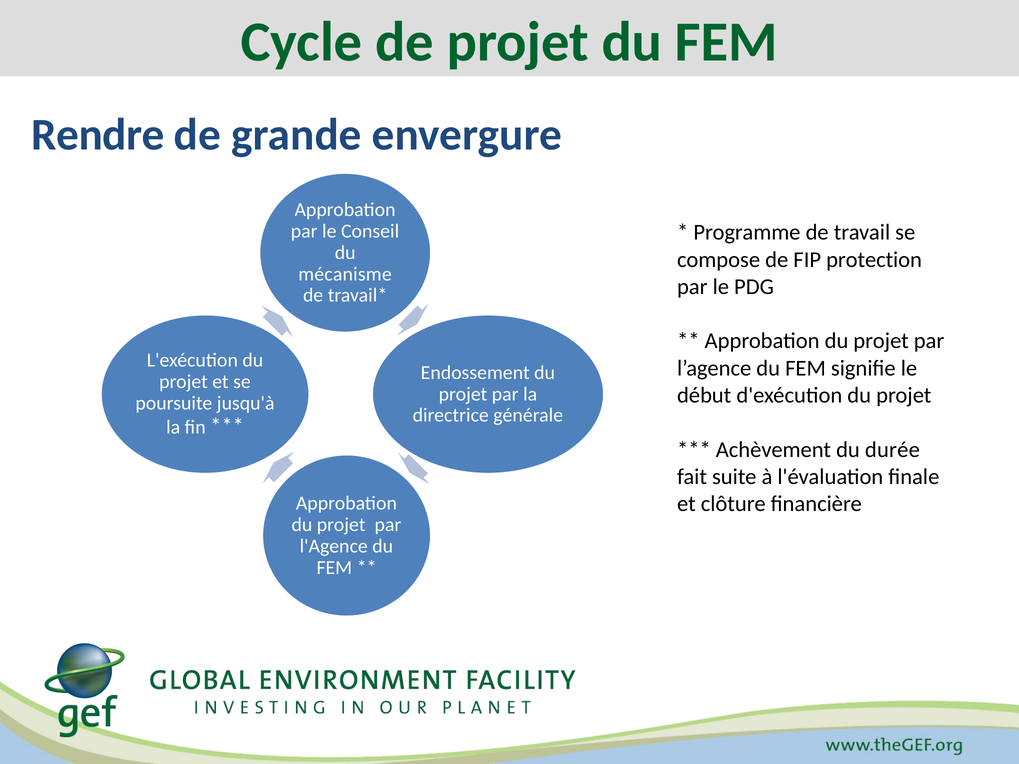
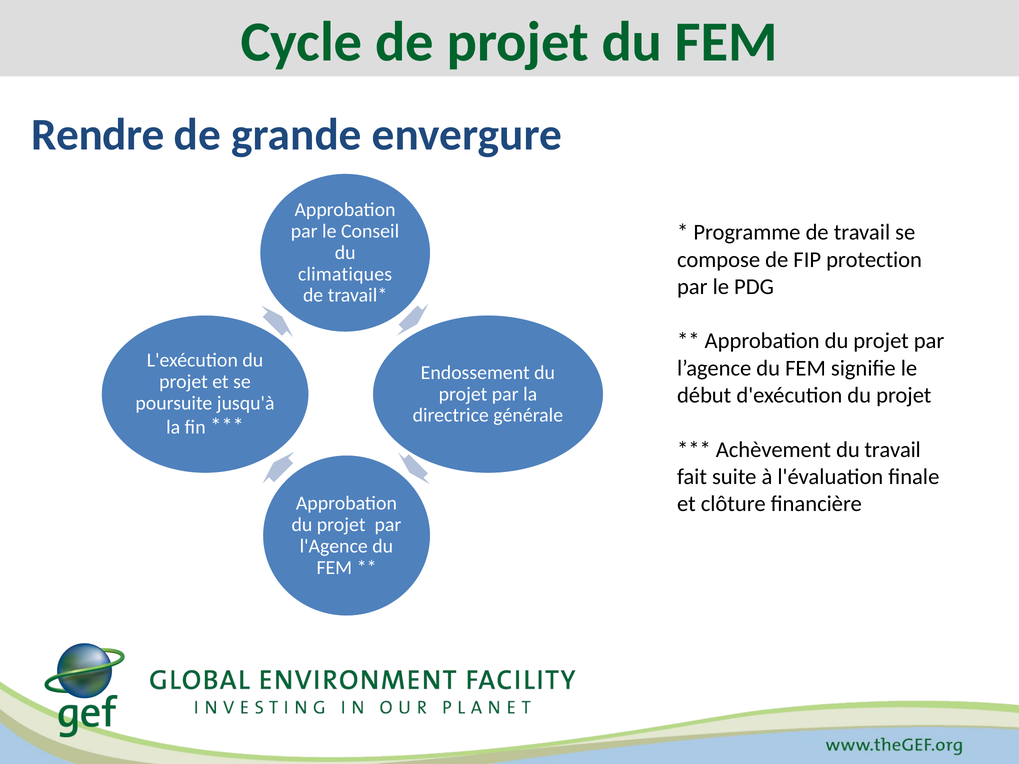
mécanisme: mécanisme -> climatiques (345, 274)
du durée: durée -> travail (893, 450)
